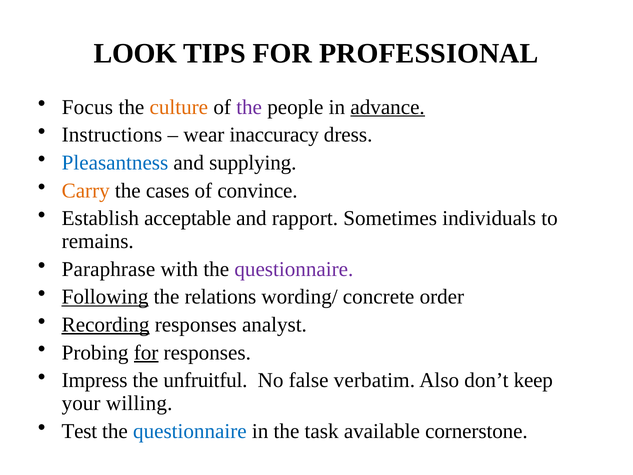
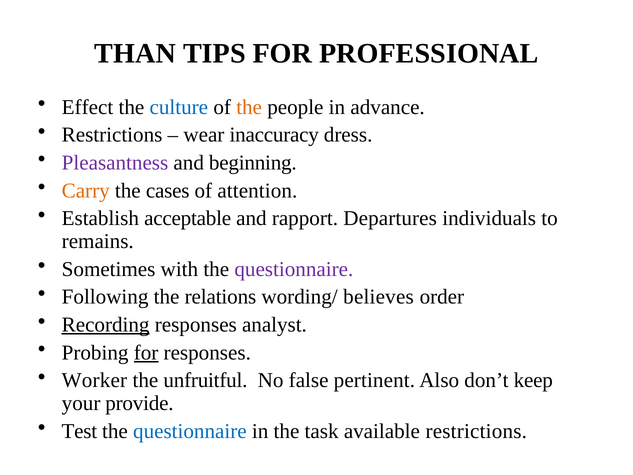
LOOK: LOOK -> THAN (135, 54)
Focus: Focus -> Effect (87, 107)
culture colour: orange -> blue (179, 107)
the colour: purple -> orange (249, 107)
advance underline: present -> none (388, 107)
Instructions: Instructions -> Restrictions (112, 135)
Pleasantness colour: blue -> purple (115, 163)
supplying: supplying -> beginning (253, 163)
convince: convince -> attention (257, 190)
Sometimes: Sometimes -> Departures (390, 218)
Paraphrase: Paraphrase -> Sometimes (109, 269)
Following underline: present -> none (105, 297)
concrete: concrete -> believes (379, 297)
Impress: Impress -> Worker (94, 380)
verbatim: verbatim -> pertinent (374, 380)
willing: willing -> provide (139, 403)
available cornerstone: cornerstone -> restrictions (476, 431)
